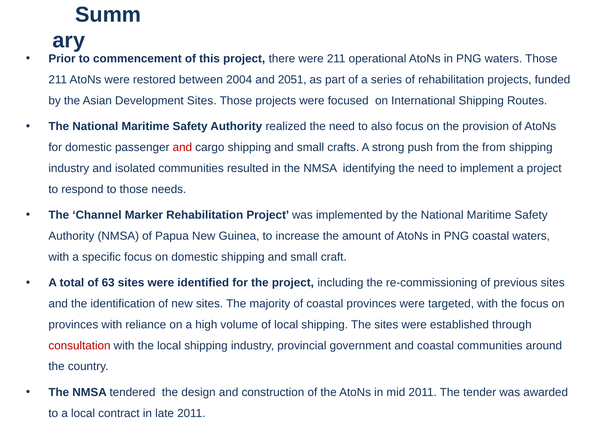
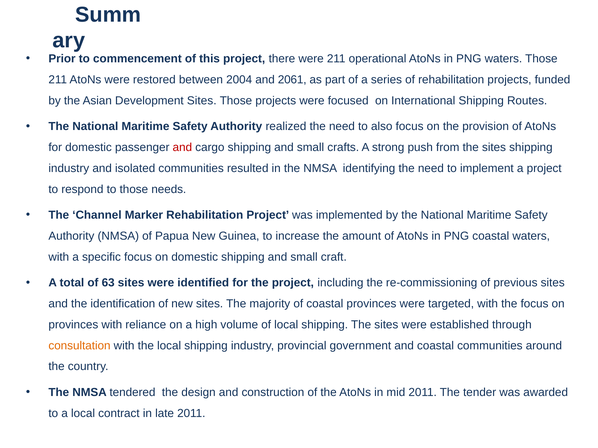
2051: 2051 -> 2061 (292, 80)
from the from: from -> sites (494, 148)
consultation colour: red -> orange (79, 346)
